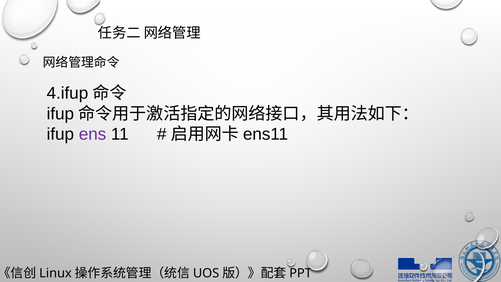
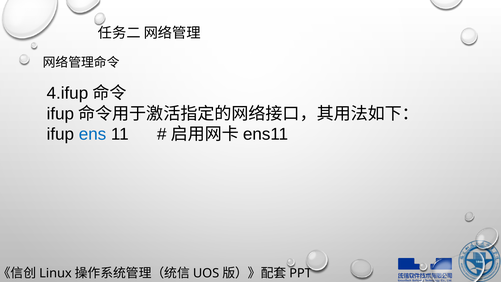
ens colour: purple -> blue (93, 134)
